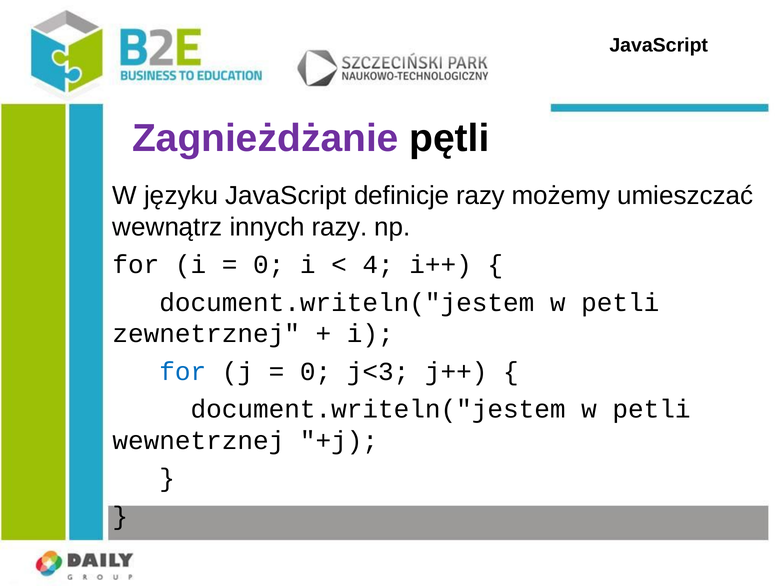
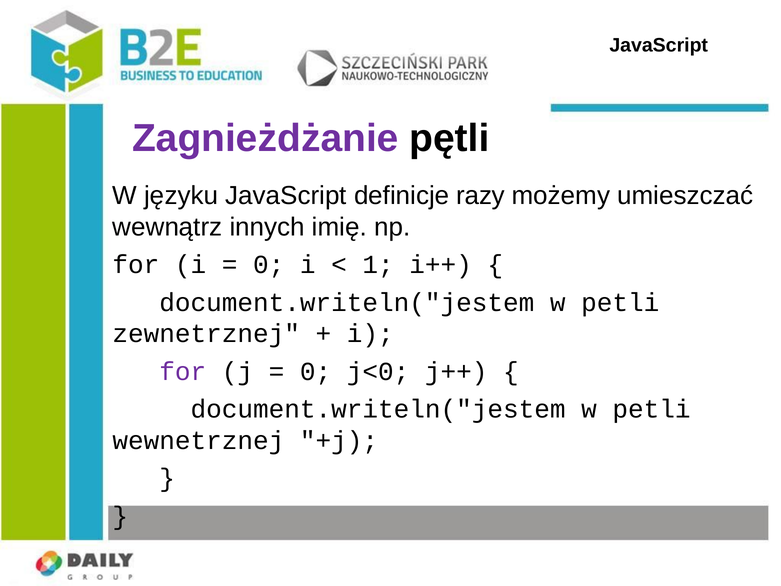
innych razy: razy -> imię (339, 227)
4: 4 -> 1 (378, 265)
for colour: blue -> purple (183, 371)
j<3: j<3 -> j<0 (378, 371)
